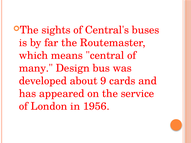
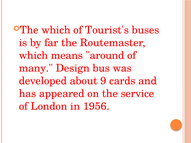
sights: sights -> which (56, 30)
Central's: Central's -> Tourist's (107, 30)
central: central -> around (105, 55)
